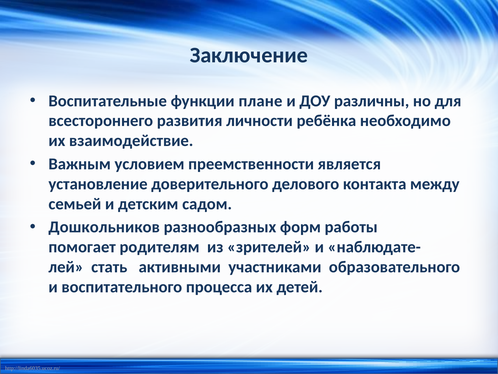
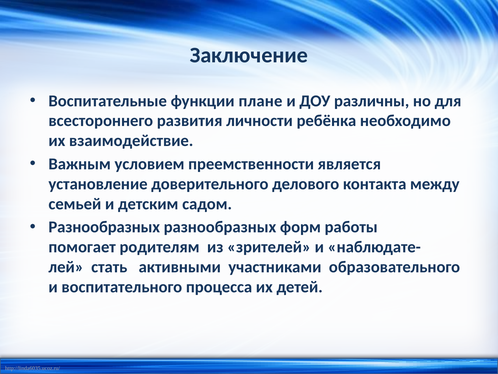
Дошкольников: Дошкольников -> Разнообразных (104, 227)
